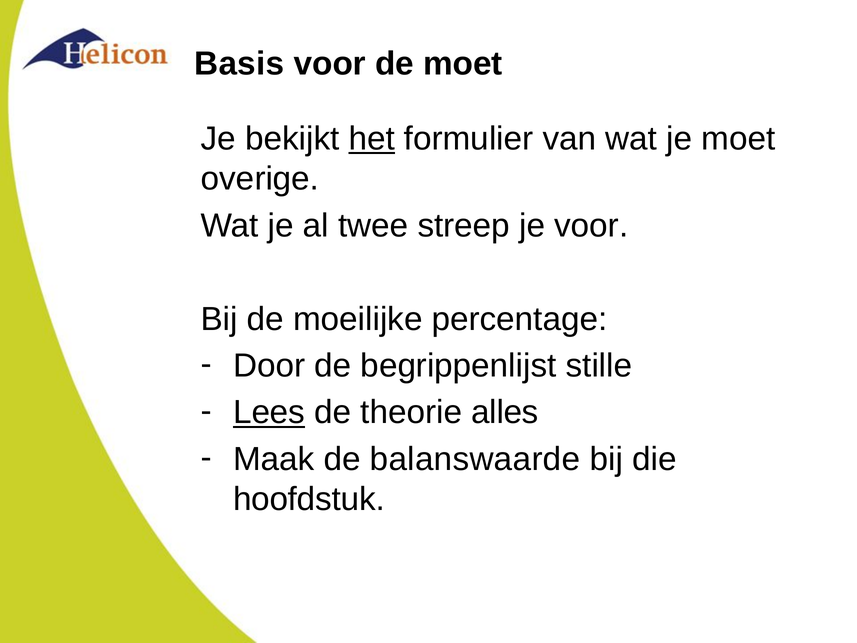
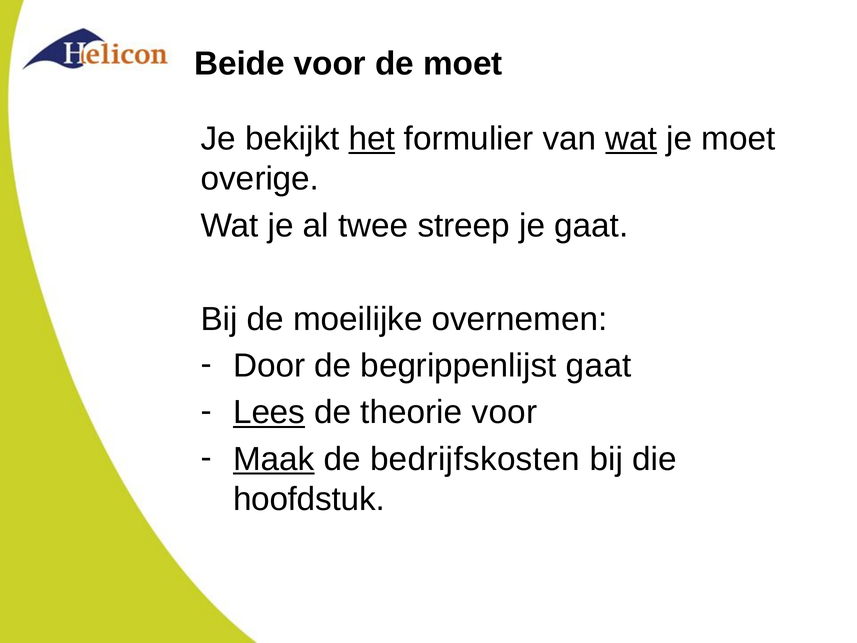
Basis: Basis -> Beide (239, 64)
wat underline: none -> present (631, 139)
je voor: voor -> gaat (591, 225)
percentage: percentage -> overnemen (520, 319)
begrippenlijst stille: stille -> gaat (599, 366)
theorie alles: alles -> voor (505, 412)
Maak underline: none -> present (274, 459)
balanswaarde: balanswaarde -> bedrijfskosten (475, 459)
